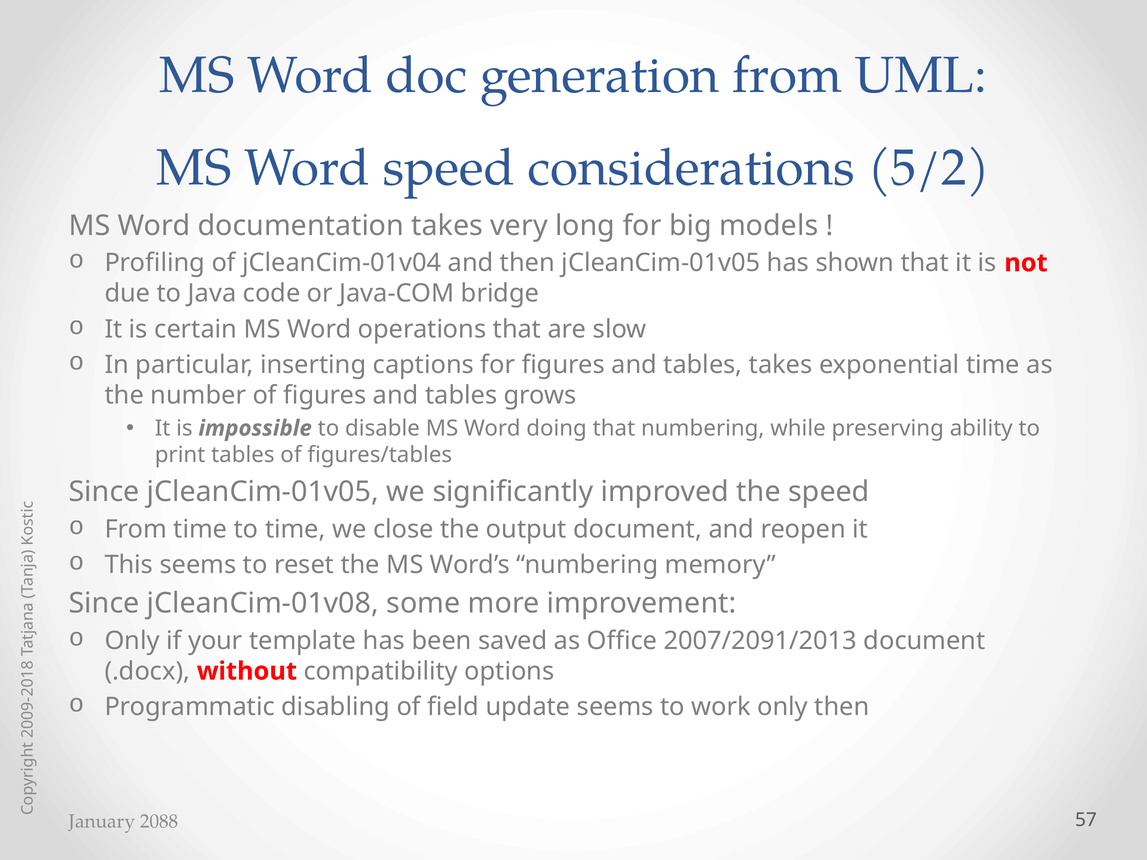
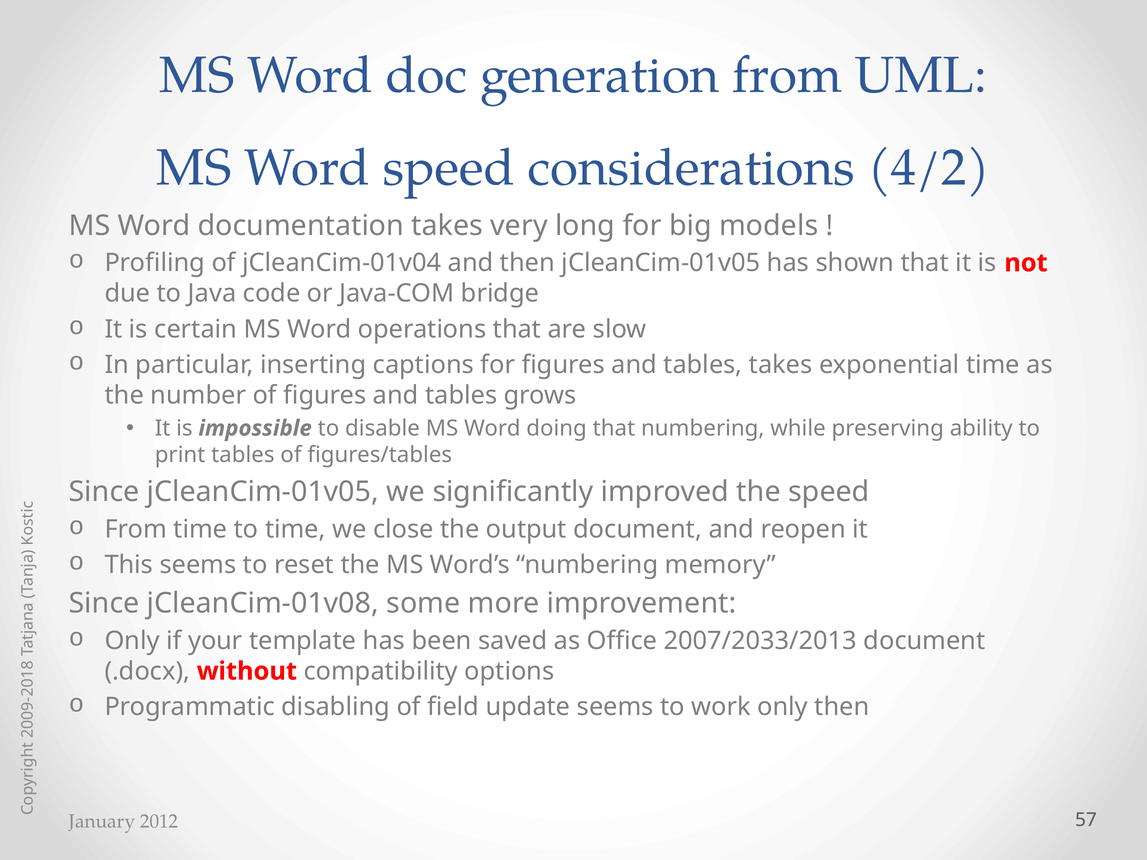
5/2: 5/2 -> 4/2 (929, 168)
2007/2091/2013: 2007/2091/2013 -> 2007/2033/2013 (760, 641)
2088: 2088 -> 2012 (159, 822)
